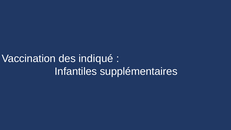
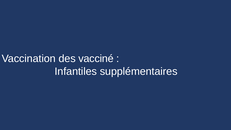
indiqué: indiqué -> vacciné (96, 58)
